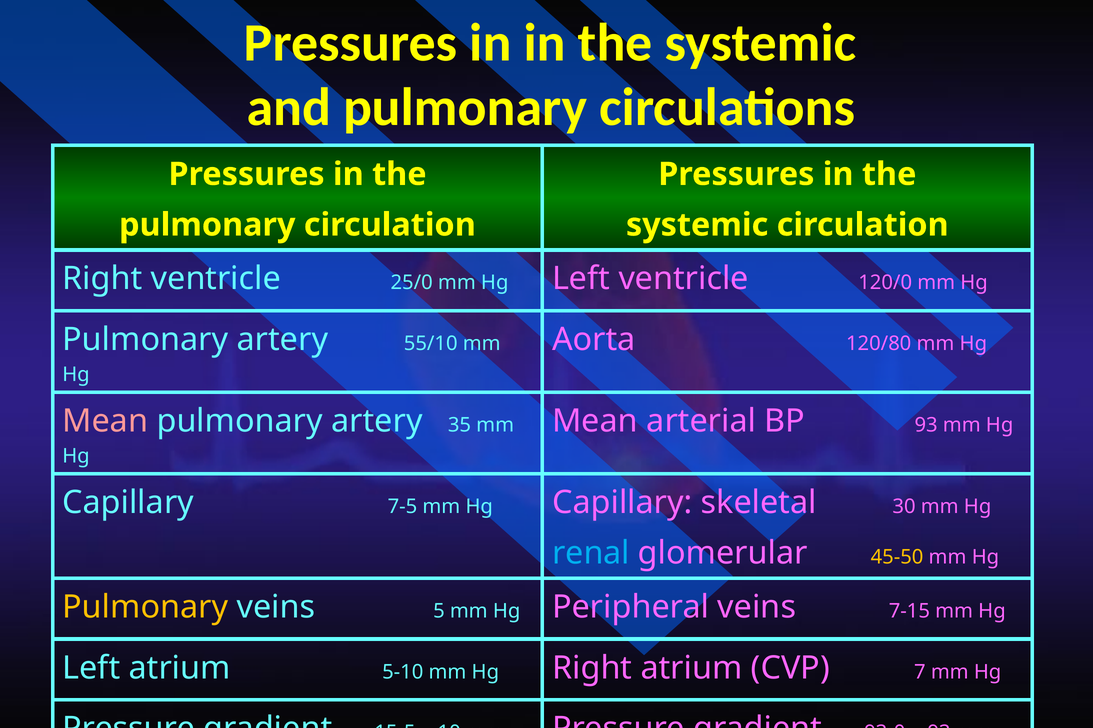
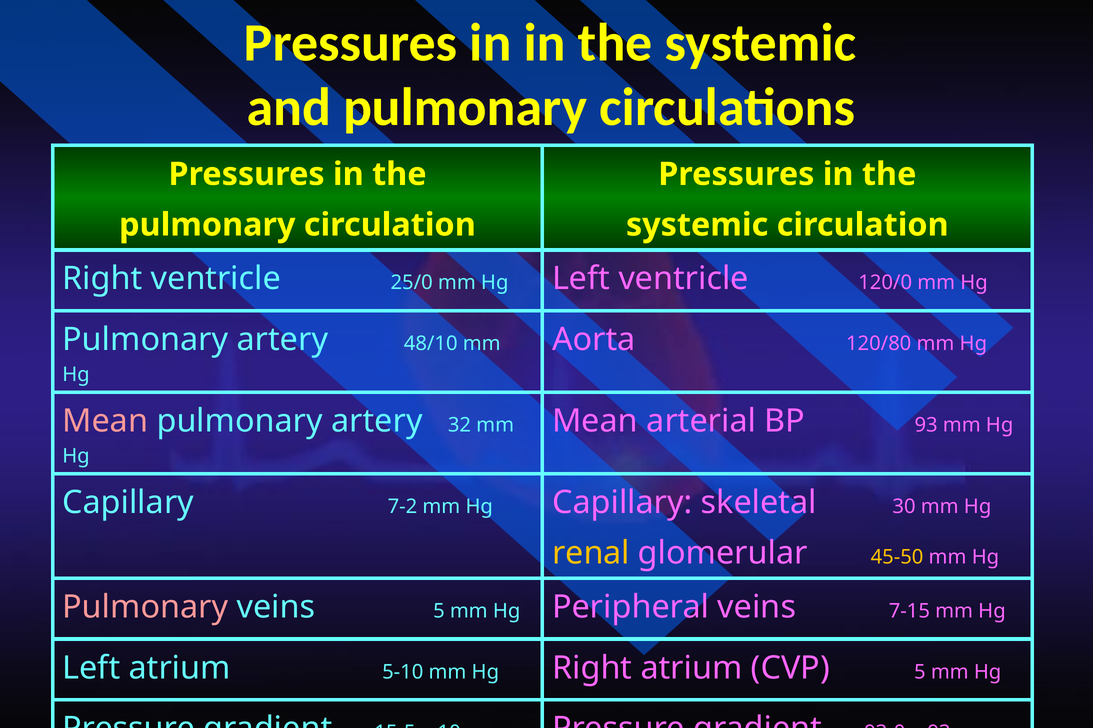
55/10: 55/10 -> 48/10 (431, 344)
35: 35 -> 32 (459, 425)
7-5: 7-5 -> 7-2 (402, 507)
renal colour: light blue -> yellow (591, 554)
Pulmonary colour: yellow -> pink (145, 608)
CVP 7: 7 -> 5 (920, 672)
